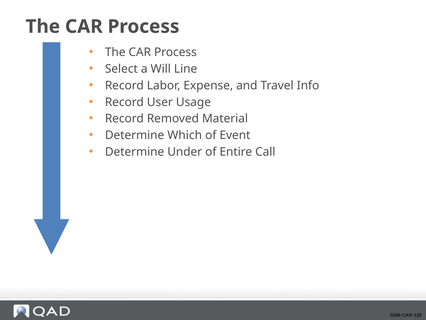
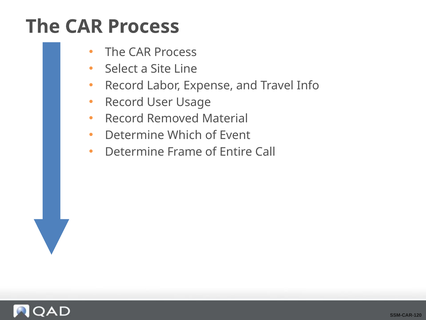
Will: Will -> Site (161, 69)
Under: Under -> Frame (185, 152)
